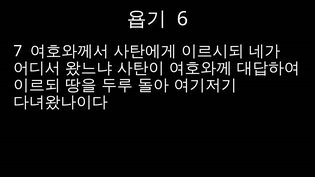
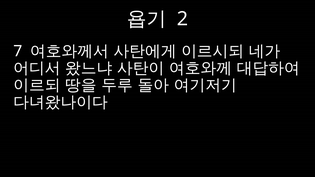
6: 6 -> 2 (182, 19)
